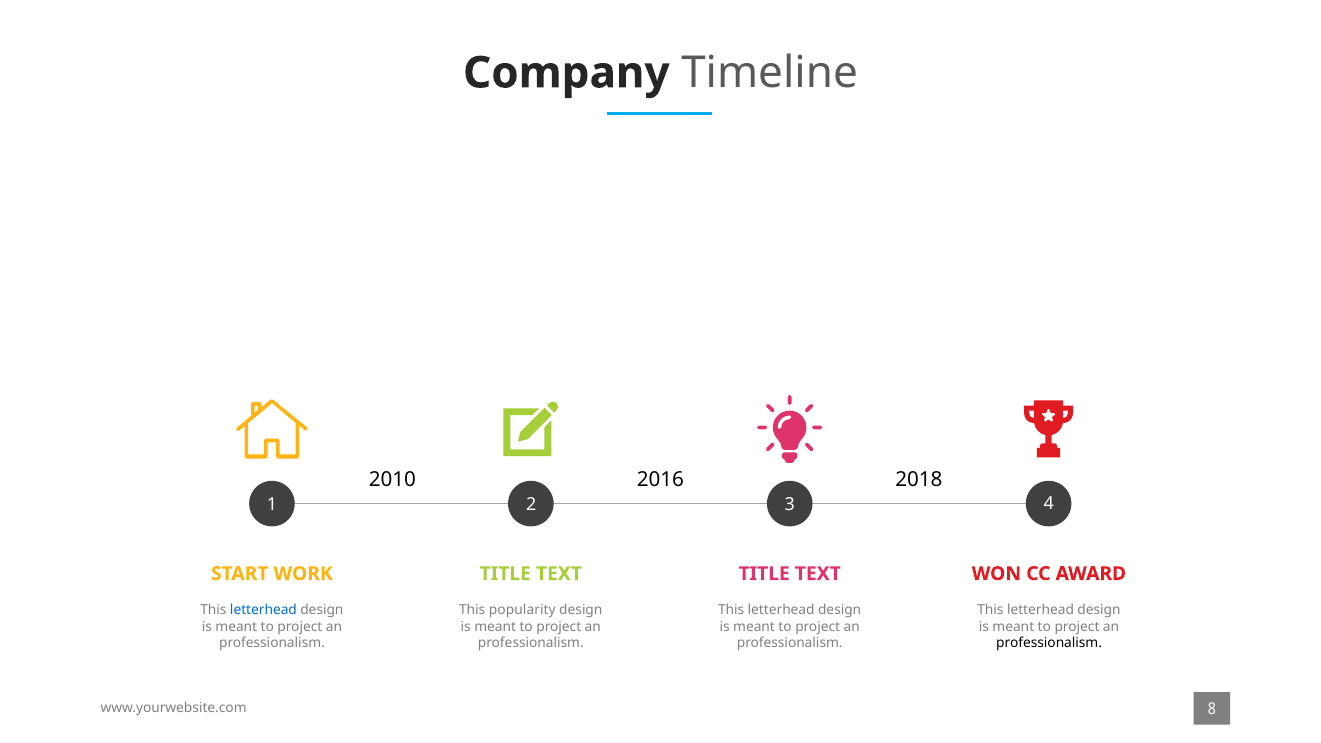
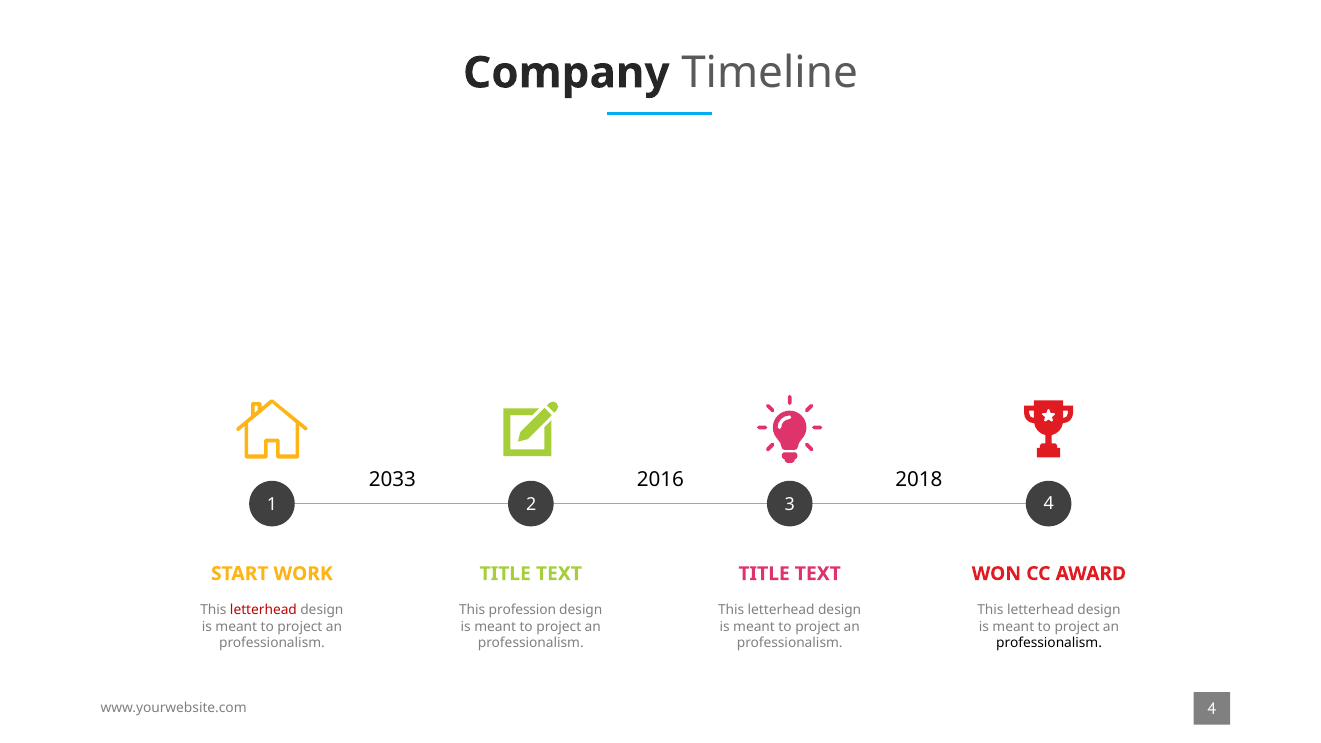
2010: 2010 -> 2033 (392, 480)
letterhead colour: blue -> red (263, 610)
popularity: popularity -> profession (522, 610)
www.yourwebsite.com 8: 8 -> 4 (1212, 709)
